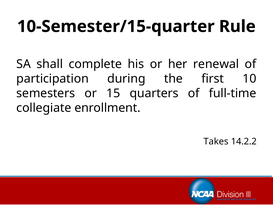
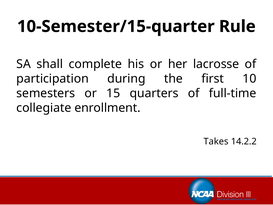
renewal: renewal -> lacrosse (216, 64)
